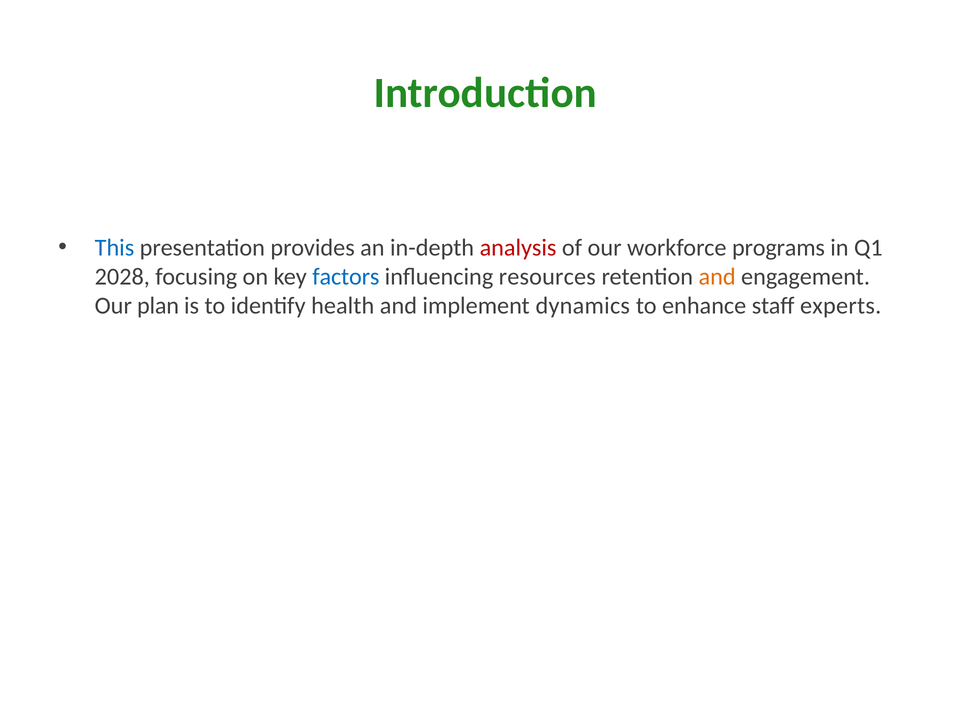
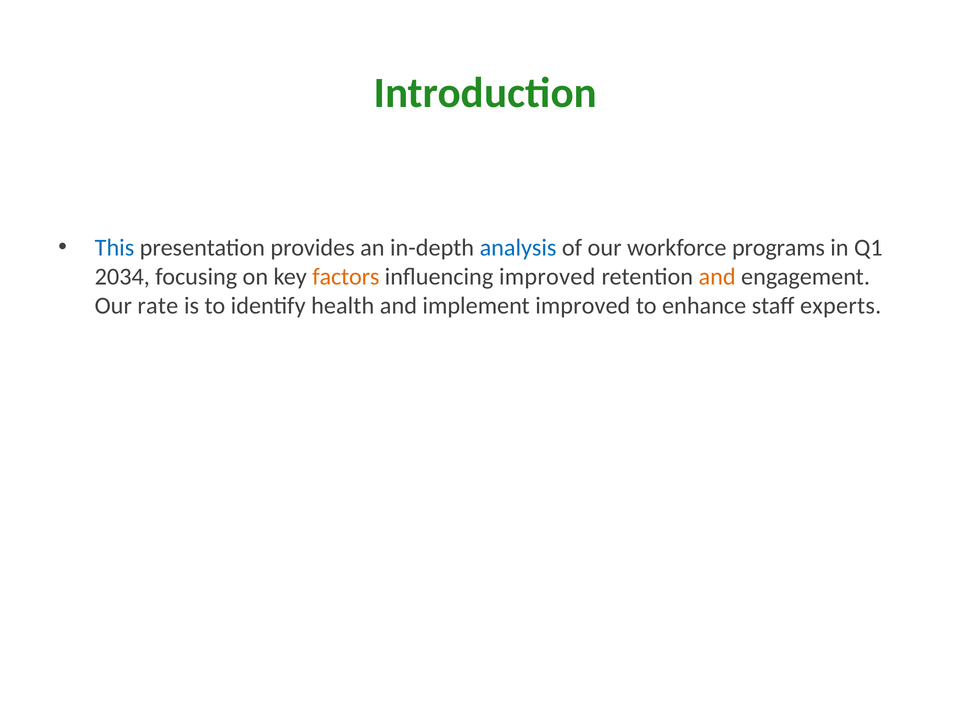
analysis colour: red -> blue (518, 248)
2028: 2028 -> 2034 (122, 277)
factors colour: blue -> orange (346, 277)
influencing resources: resources -> improved (547, 277)
plan: plan -> rate (158, 306)
implement dynamics: dynamics -> improved (583, 306)
